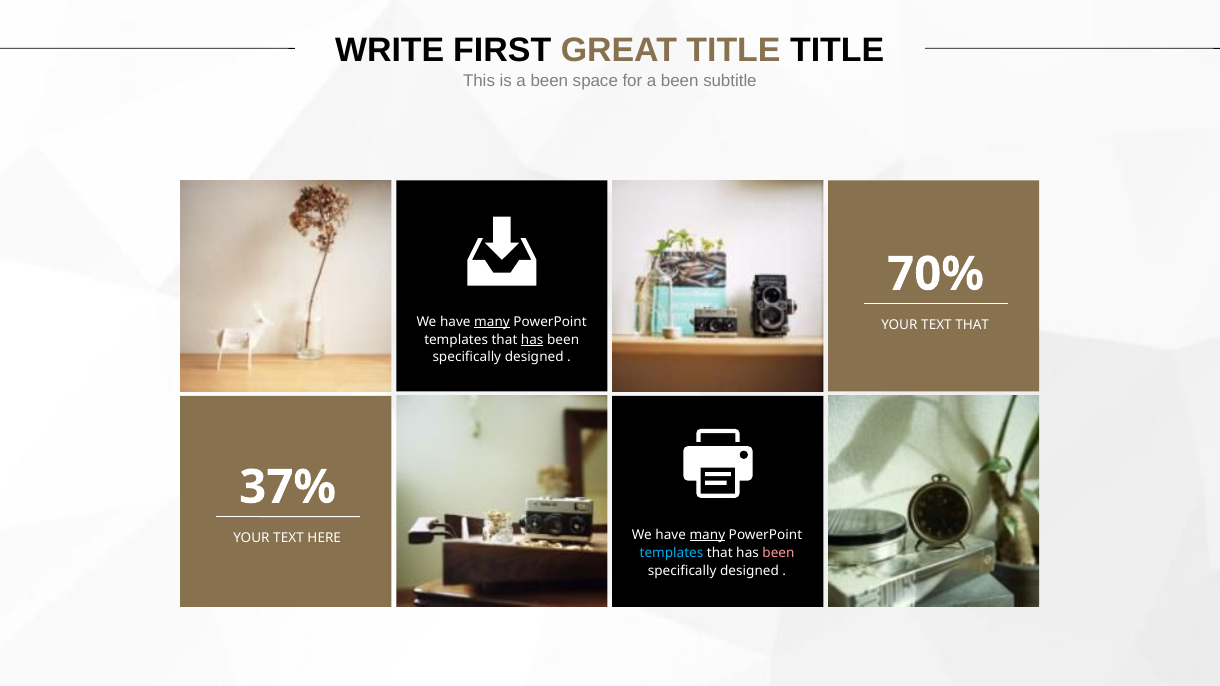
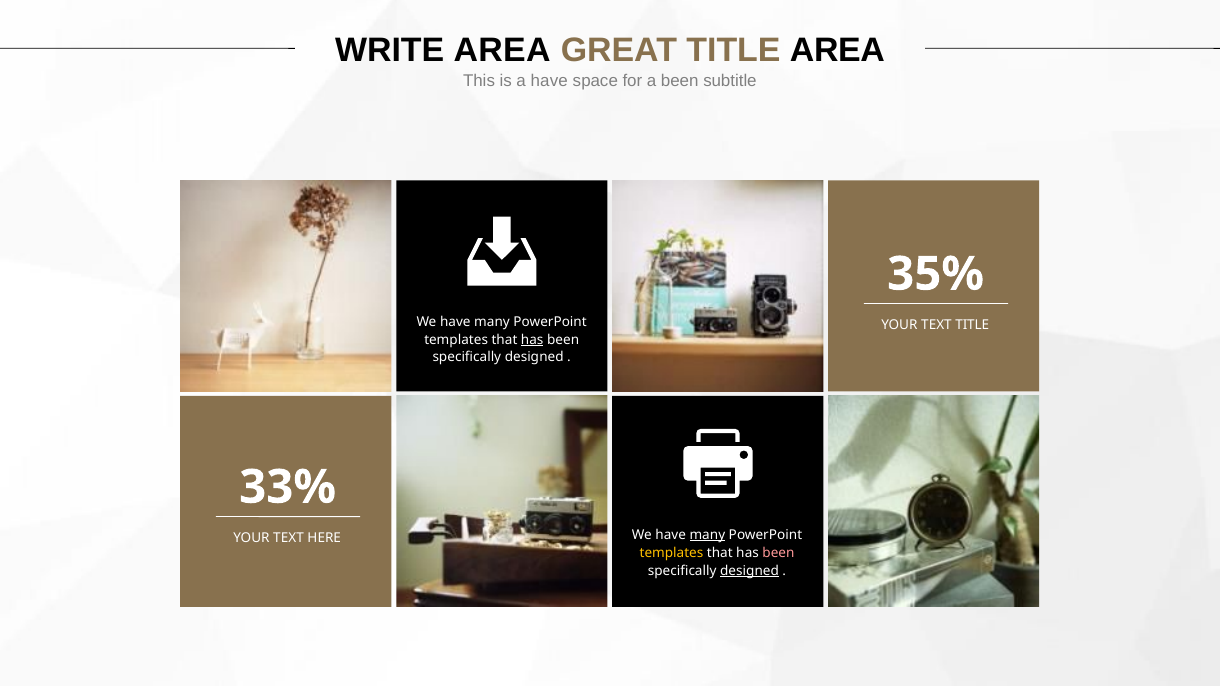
WRITE FIRST: FIRST -> AREA (502, 51)
TITLE TITLE: TITLE -> AREA (837, 51)
is a been: been -> have (549, 81)
70%: 70% -> 35% (936, 274)
many underline: present -> none (492, 322)
TEXT THAT: THAT -> TITLE (972, 325)
37%: 37% -> 33% (288, 487)
templates colour: light blue -> yellow (671, 553)
designed underline: none -> present (750, 571)
